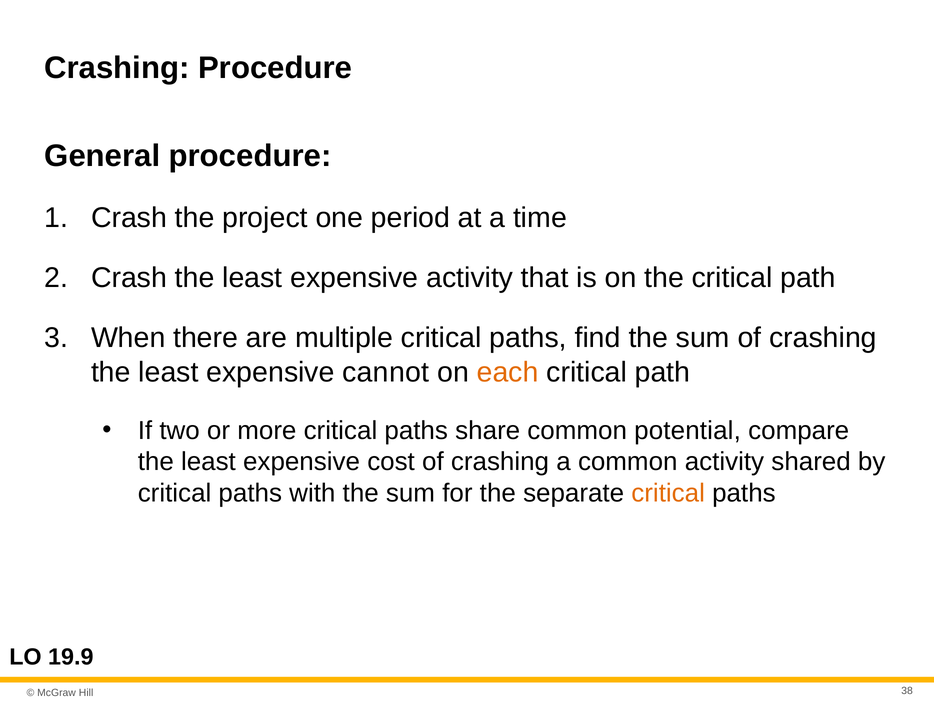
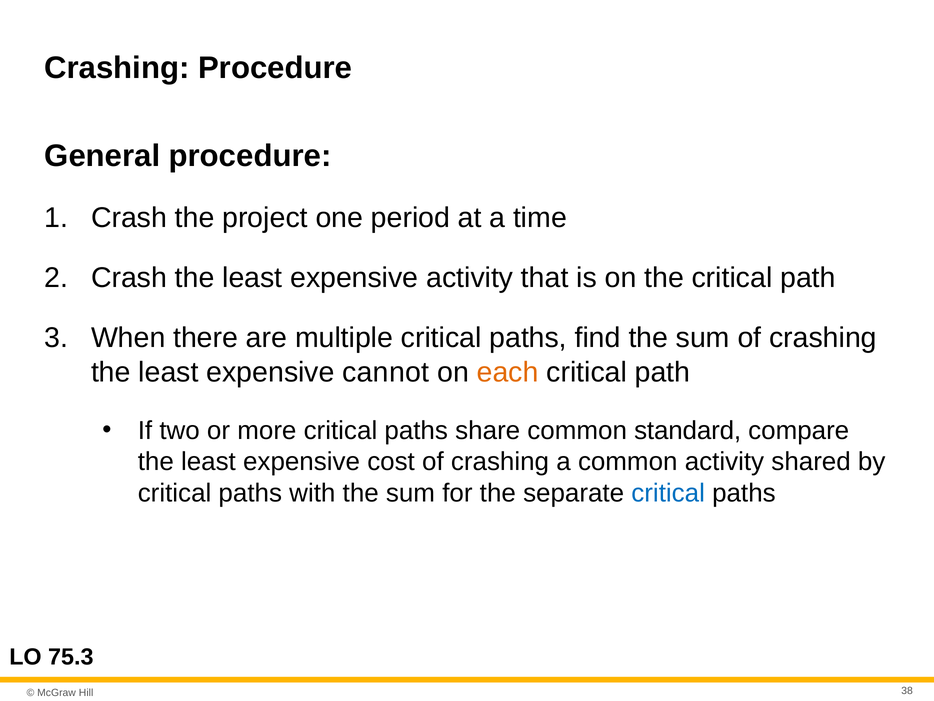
potential: potential -> standard (688, 430)
critical colour: orange -> blue (668, 493)
19.9: 19.9 -> 75.3 (71, 657)
